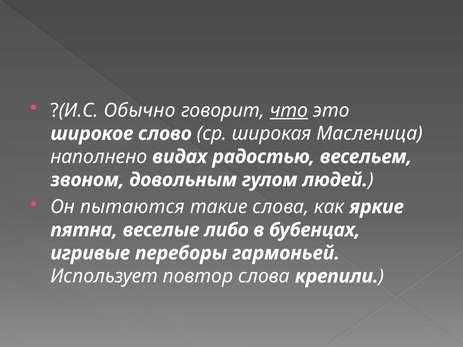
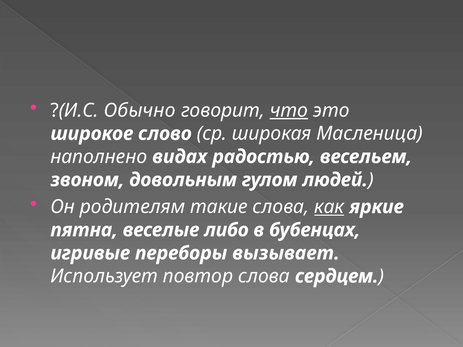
пытаются: пытаются -> родителям (132, 207)
как underline: none -> present (329, 207)
гармоньей: гармоньей -> вызывает (286, 253)
крепили: крепили -> сердцем (337, 276)
